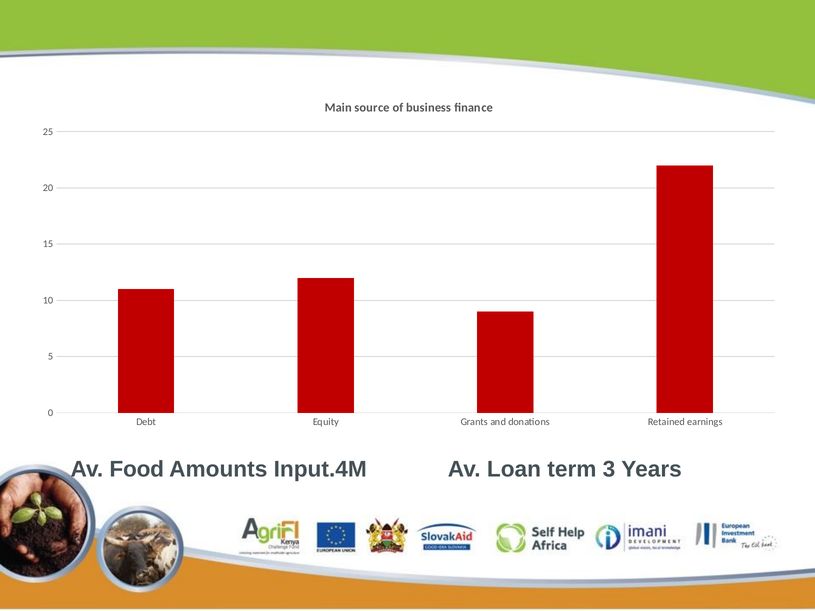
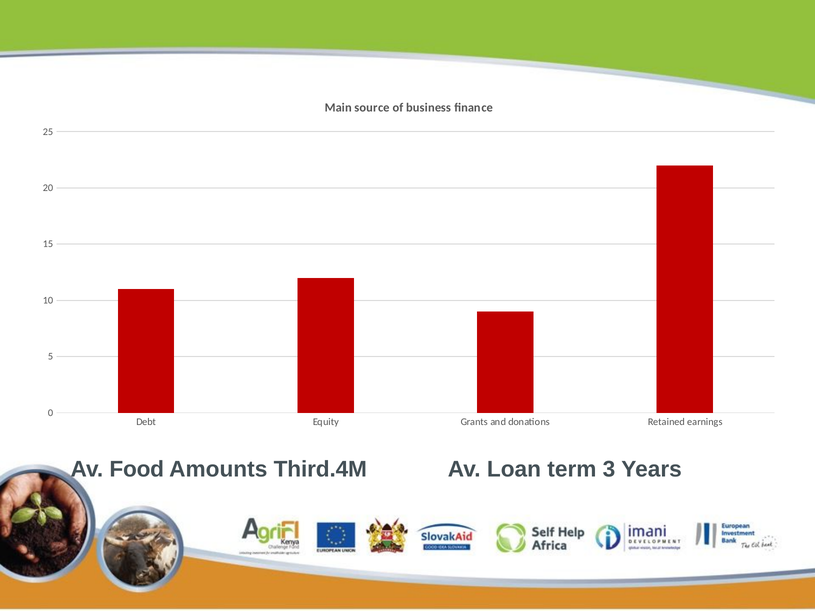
Input.4M: Input.4M -> Third.4M (320, 469)
